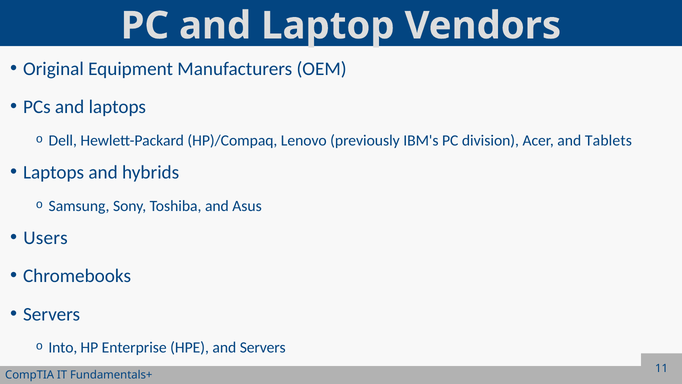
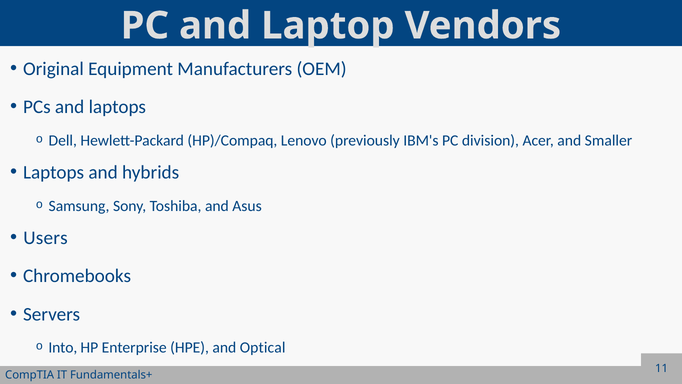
Tablets: Tablets -> Smaller (609, 140)
and Servers: Servers -> Optical (263, 347)
